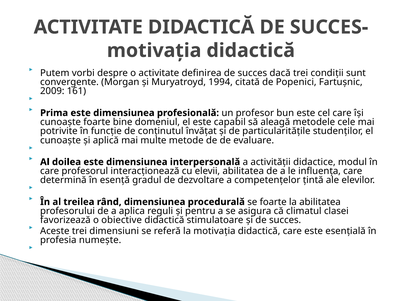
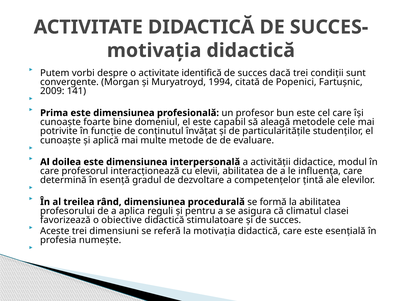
definirea: definirea -> identifică (202, 73)
161: 161 -> 141 (76, 91)
se foarte: foarte -> formă (273, 202)
